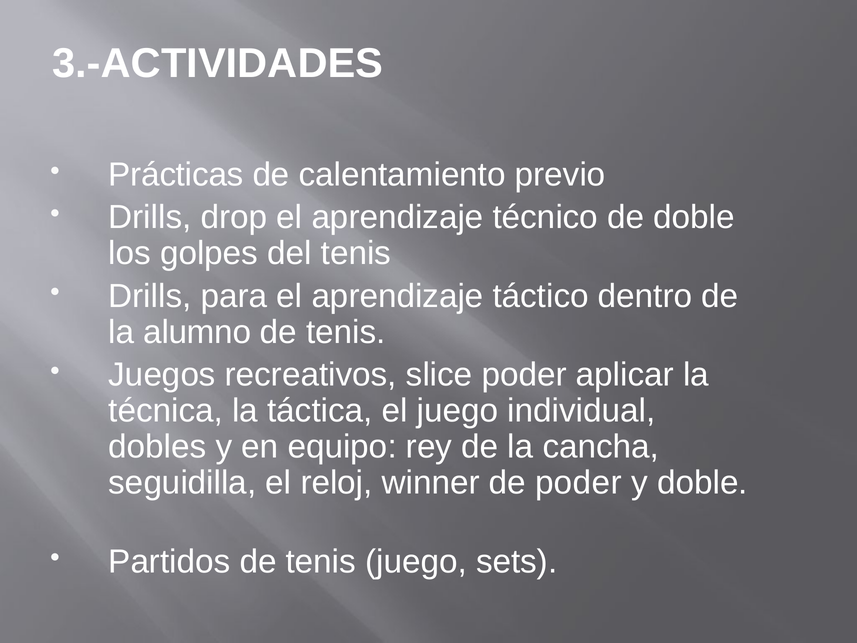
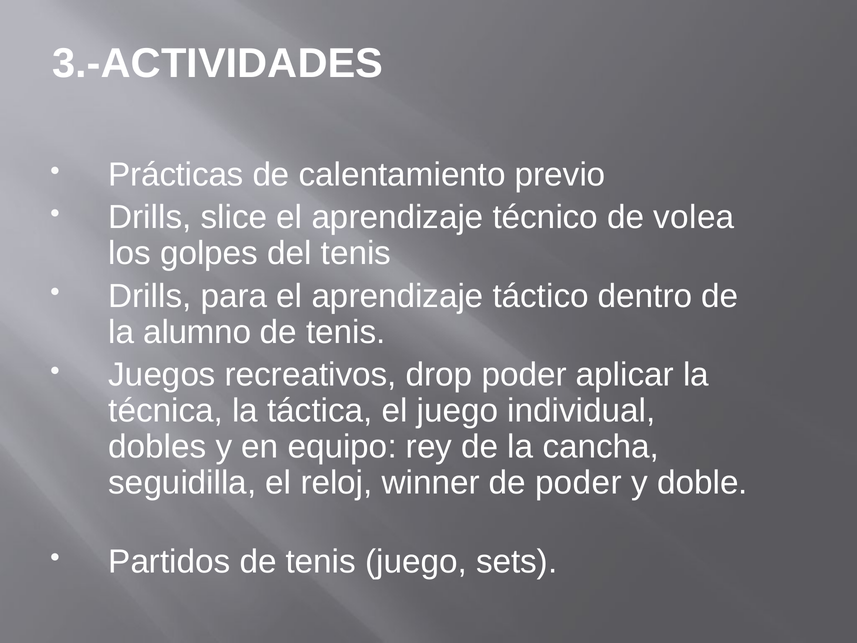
drop: drop -> slice (234, 217)
de doble: doble -> volea (694, 217)
slice: slice -> drop (439, 375)
